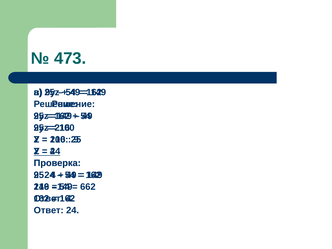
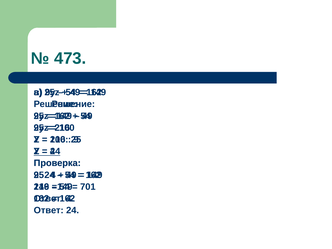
662: 662 -> 701 (88, 187)
